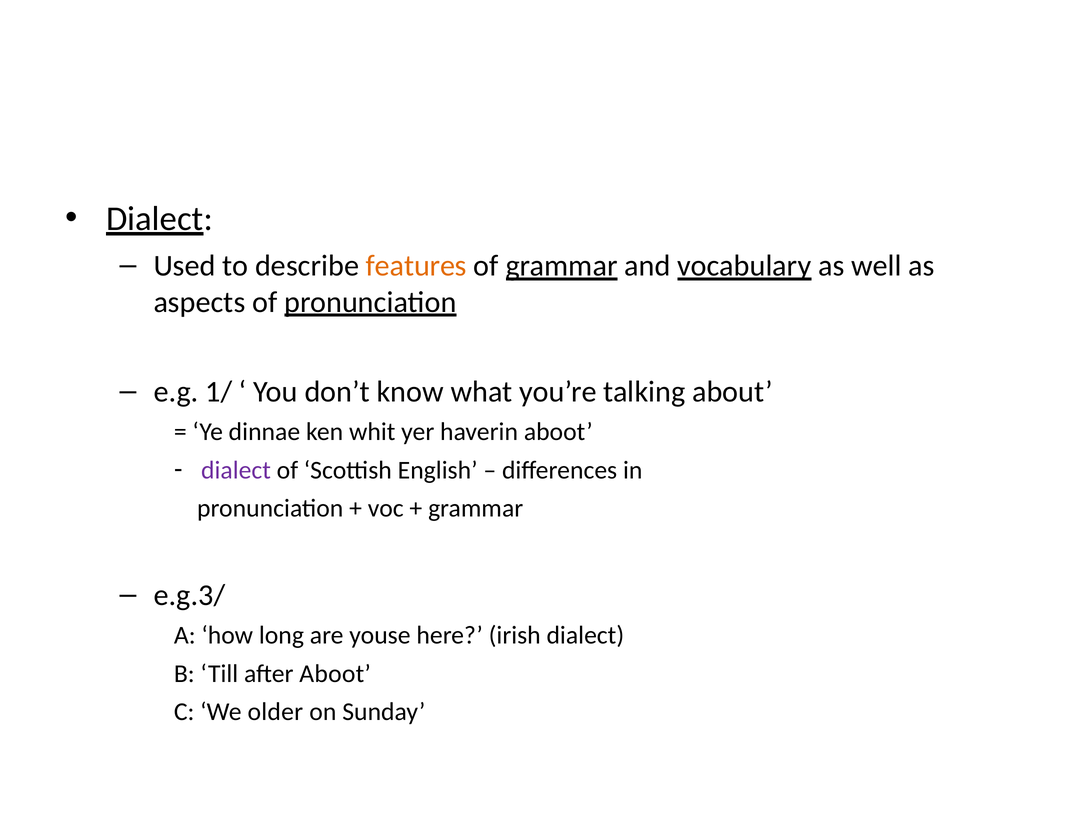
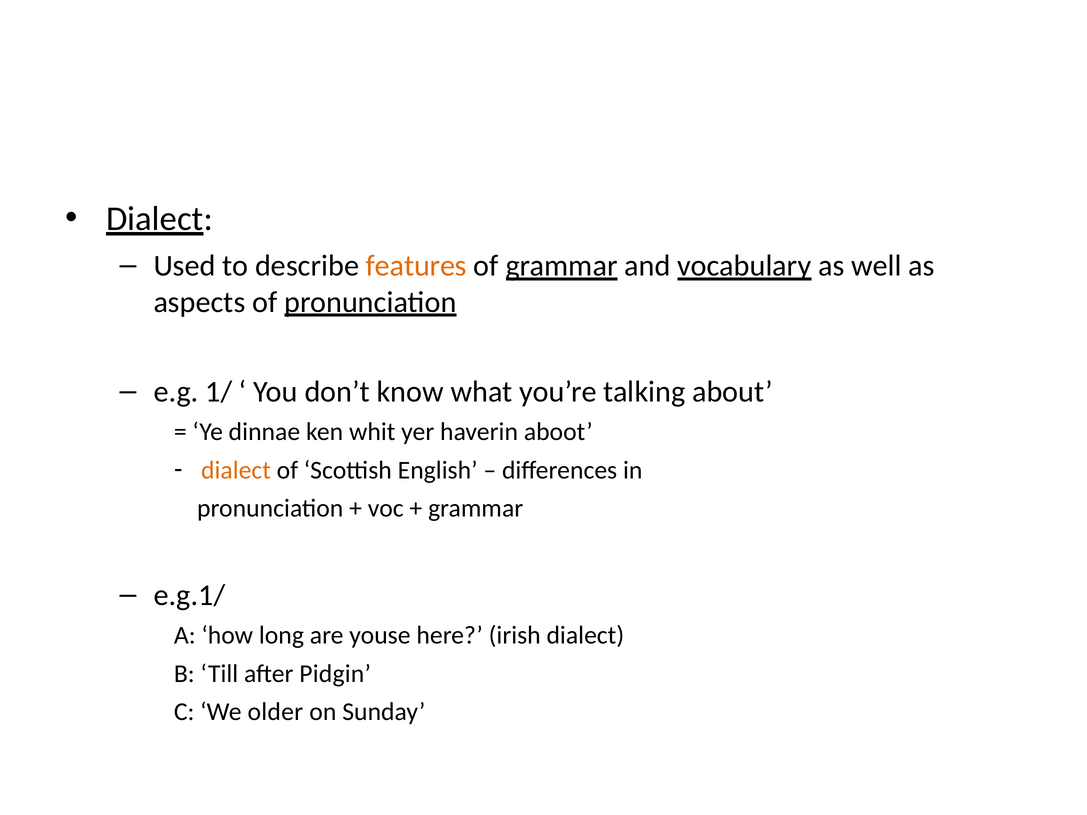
dialect colour: purple -> orange (236, 470)
e.g.3/: e.g.3/ -> e.g.1/ (189, 595)
after Aboot: Aboot -> Pidgin (335, 674)
